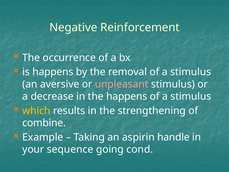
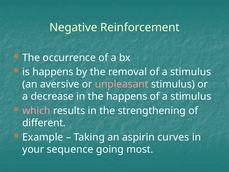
which colour: yellow -> pink (36, 111)
combine: combine -> different (44, 123)
handle: handle -> curves (173, 137)
cond: cond -> most (140, 149)
